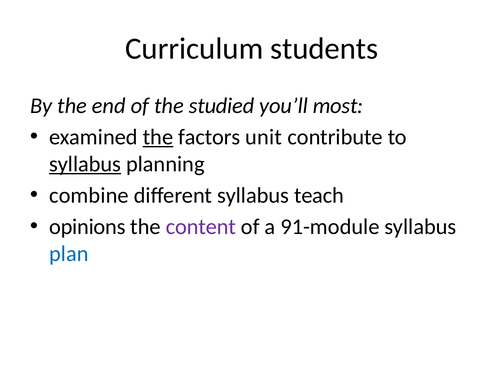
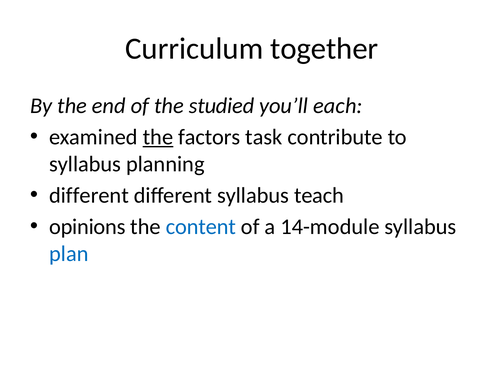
students: students -> together (324, 49)
most: most -> each (338, 106)
unit: unit -> task (264, 137)
syllabus underline: present -> none (85, 164)
combine: combine -> different (89, 195)
content colour: purple -> blue (201, 227)
91-module: 91-module -> 14-module (330, 227)
